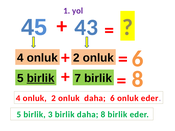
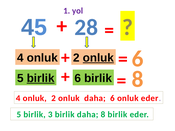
43: 43 -> 28 (86, 27)
onluk underline: none -> present (98, 58)
7: 7 -> 6 (78, 78)
